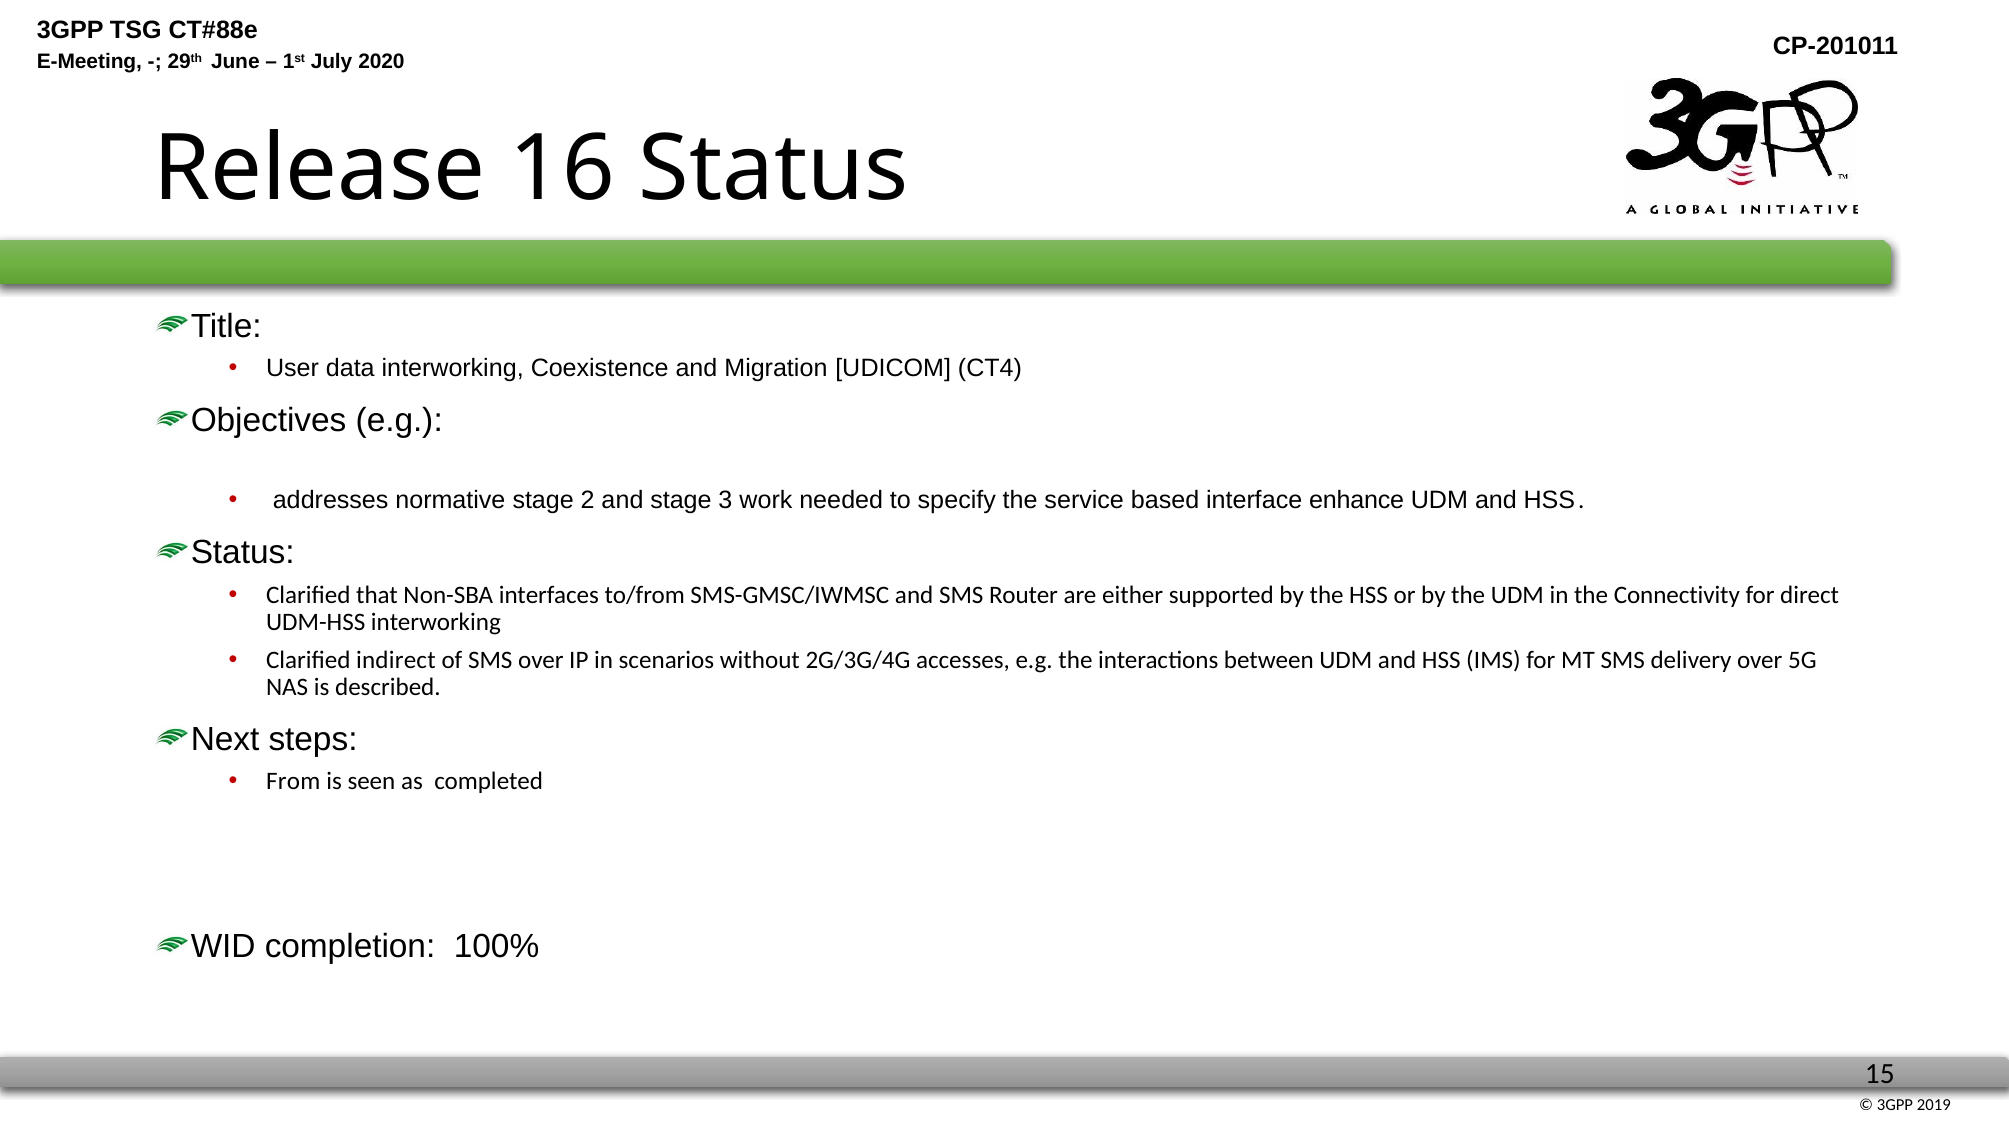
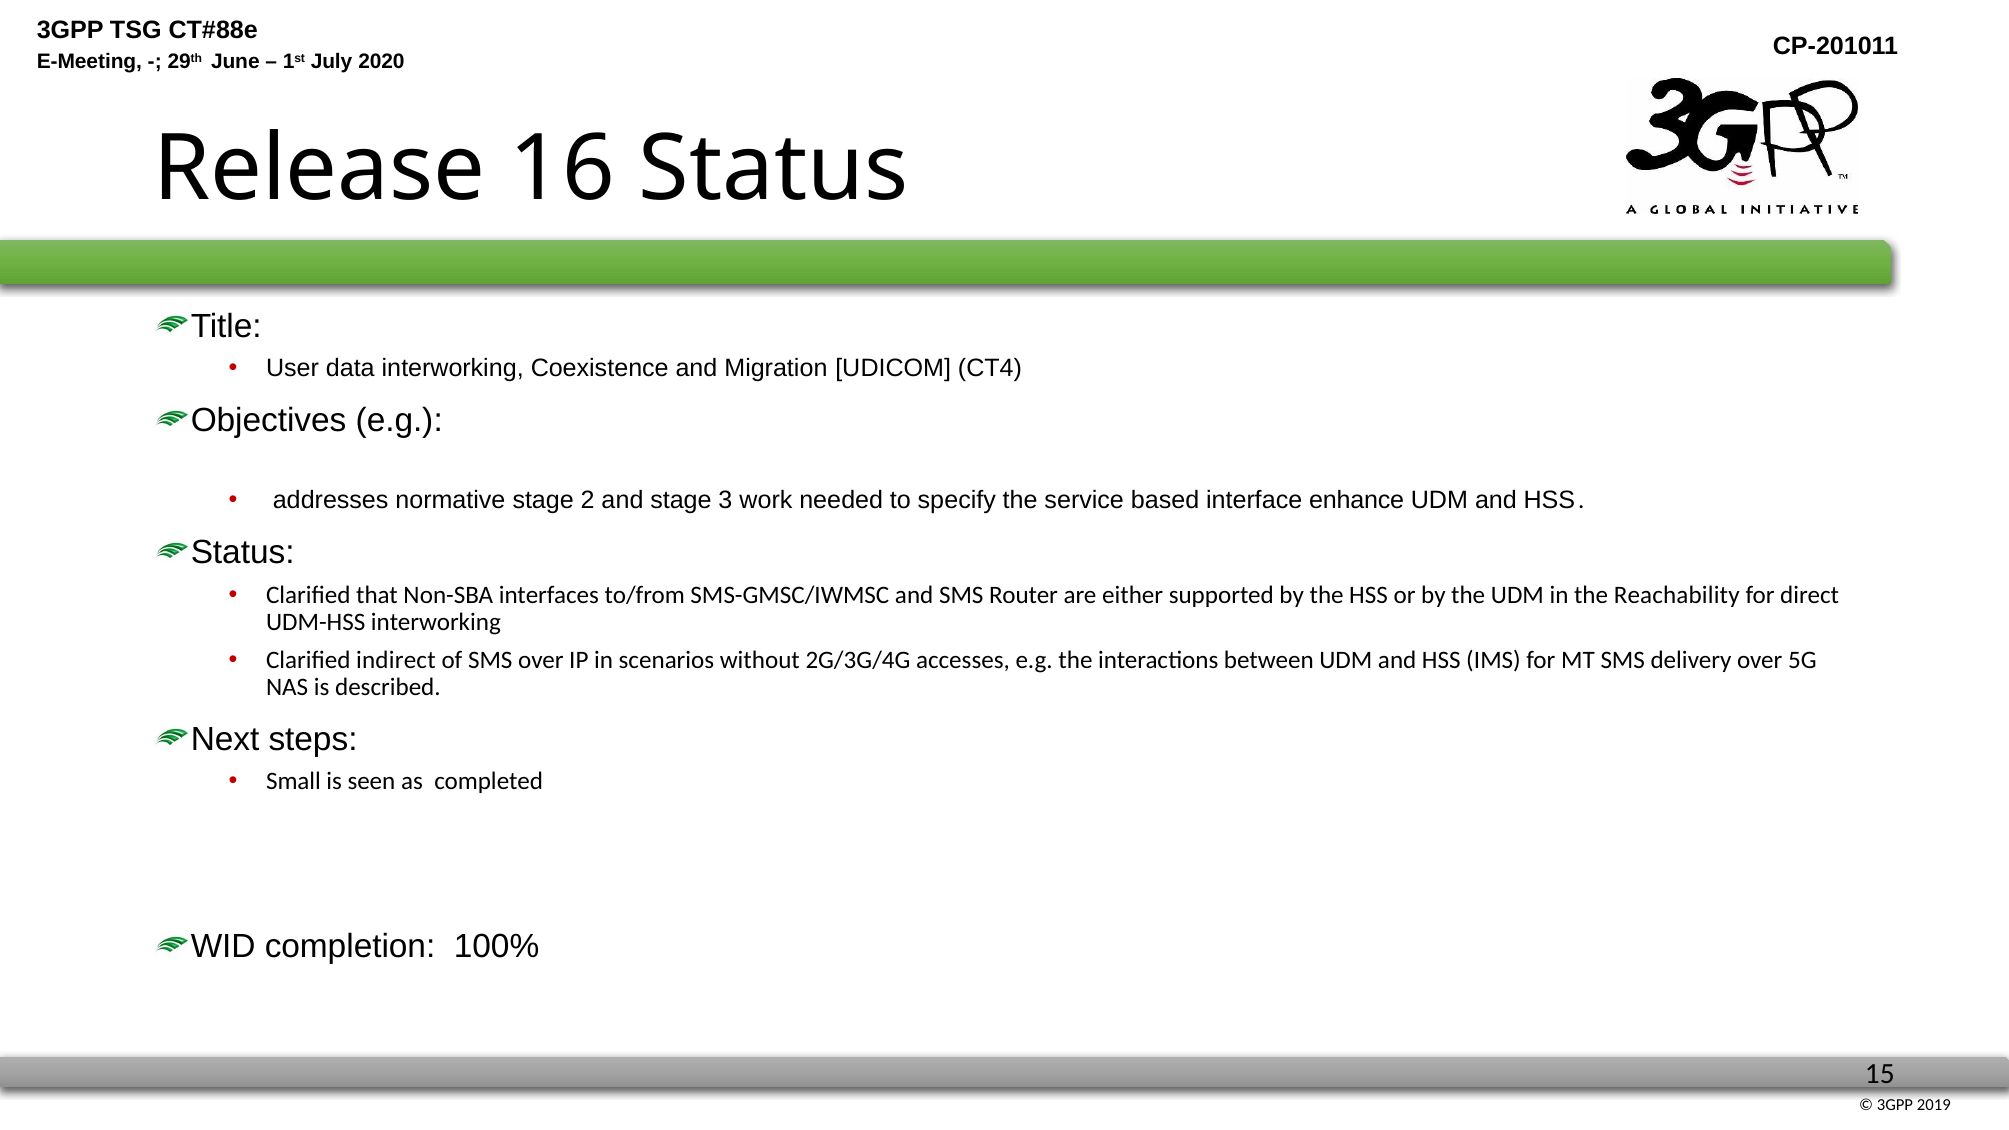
Connectivity: Connectivity -> Reachability (1677, 595)
From: From -> Small (293, 782)
